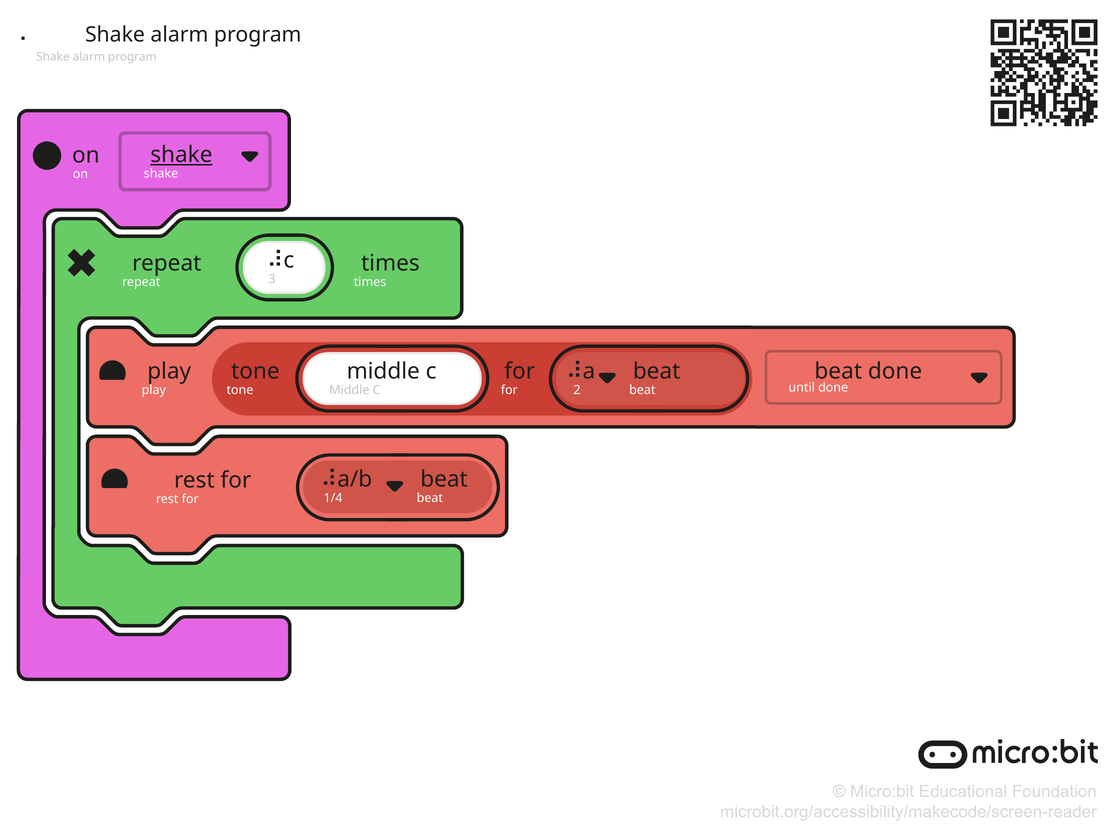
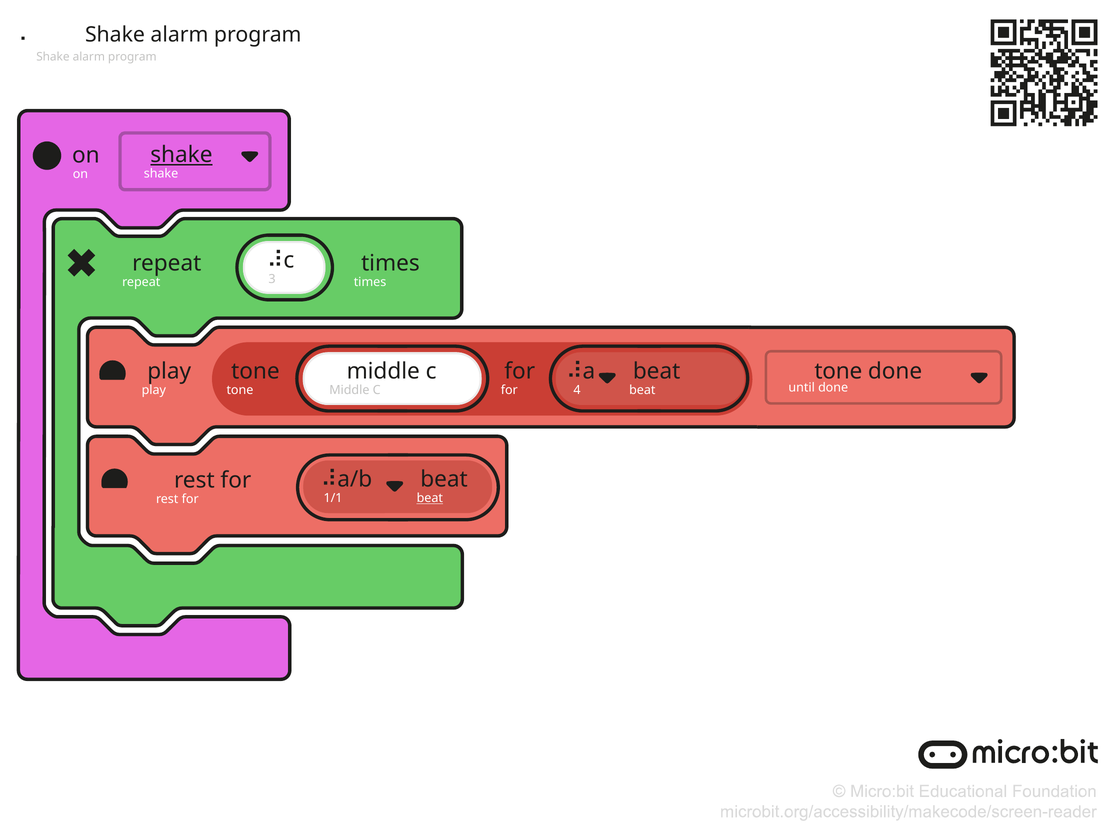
beat: beat -> tone (838, 371)
2: 2 -> 4 (577, 390)
1/4: 1/4 -> 1/1 (333, 498)
beat underline: none -> present (430, 498)
